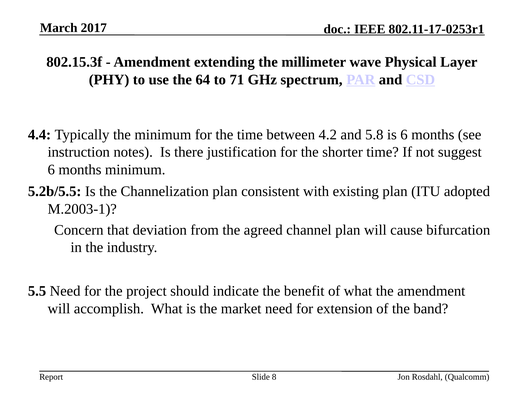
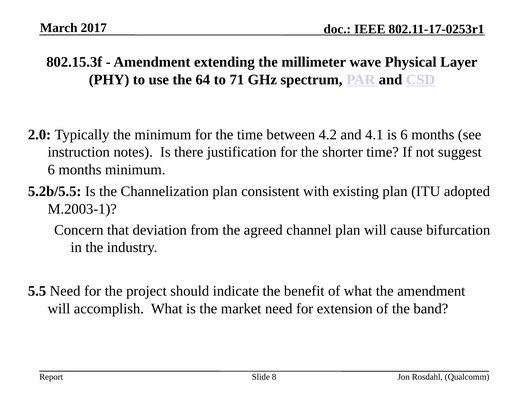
4.4: 4.4 -> 2.0 (39, 135)
5.8: 5.8 -> 4.1 (374, 135)
